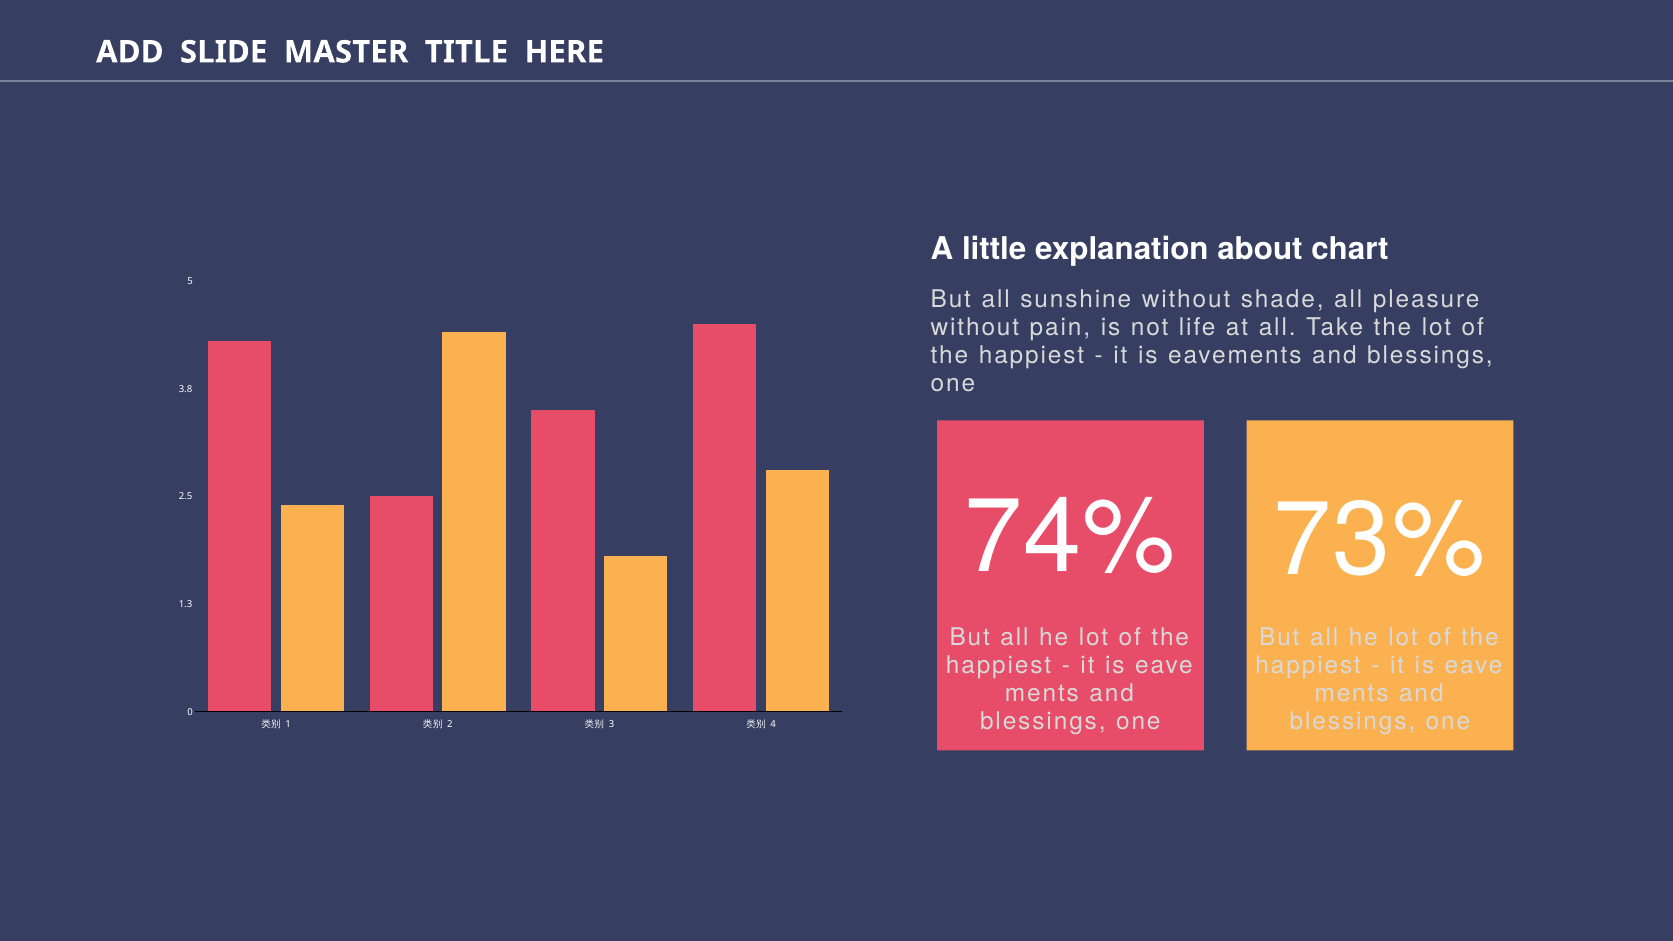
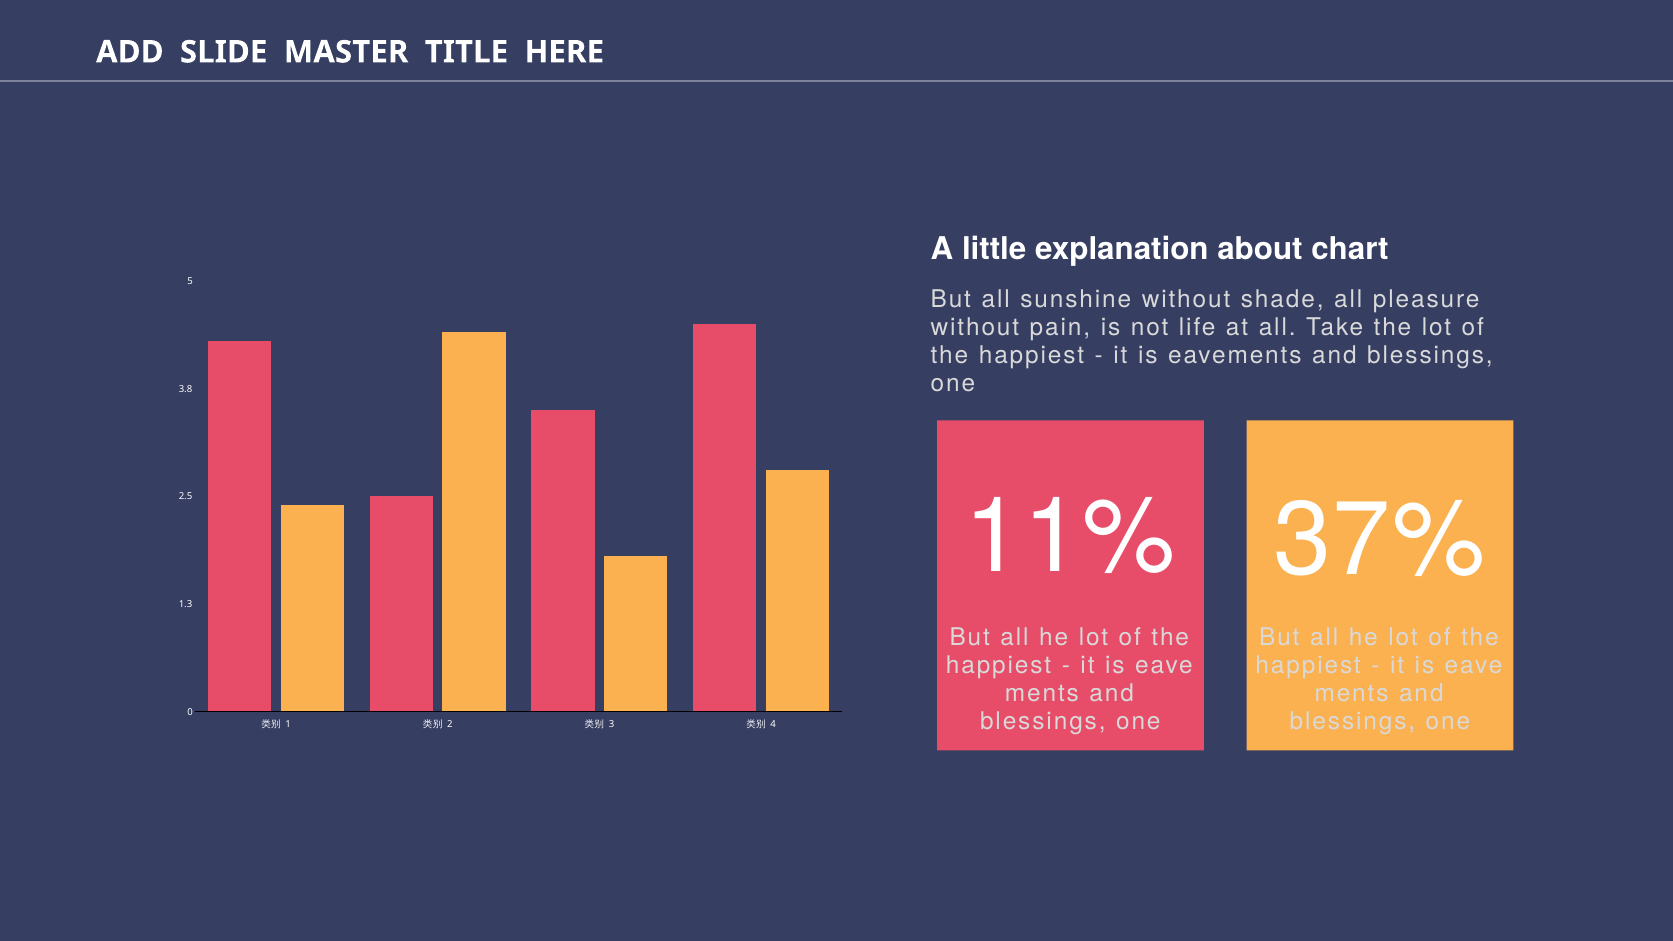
74%: 74% -> 11% (1070, 537)
73%: 73% -> 37% (1379, 540)
